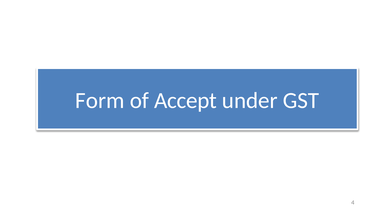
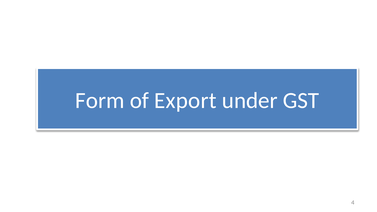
Accept: Accept -> Export (185, 100)
